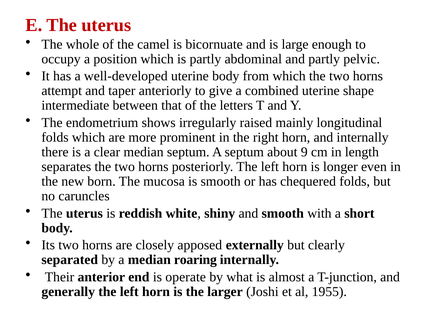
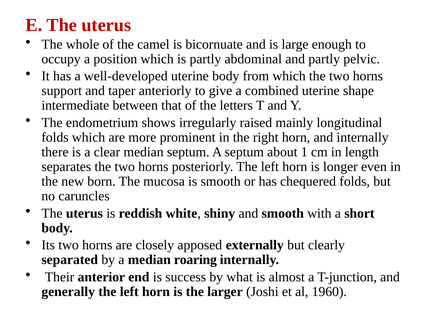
attempt: attempt -> support (62, 91)
9: 9 -> 1 (304, 152)
operate: operate -> success (186, 277)
1955: 1955 -> 1960 (329, 291)
